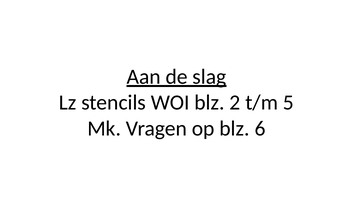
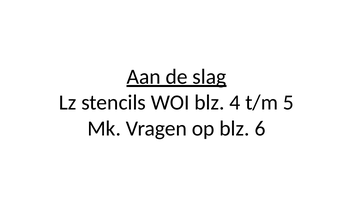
2: 2 -> 4 (235, 102)
